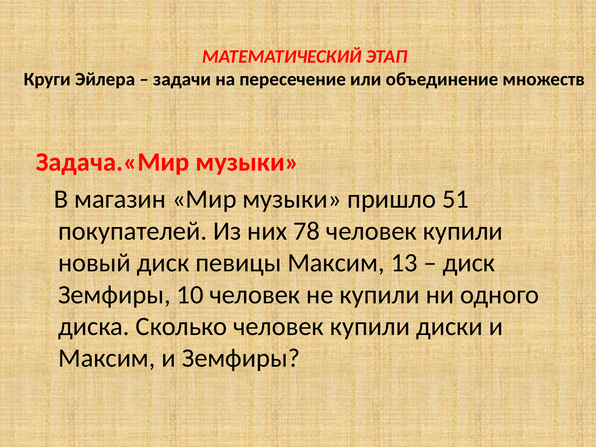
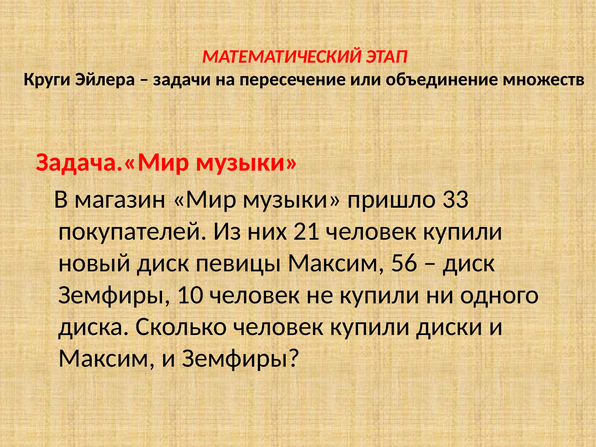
51: 51 -> 33 (456, 199)
78: 78 -> 21 (307, 231)
13: 13 -> 56 (404, 263)
